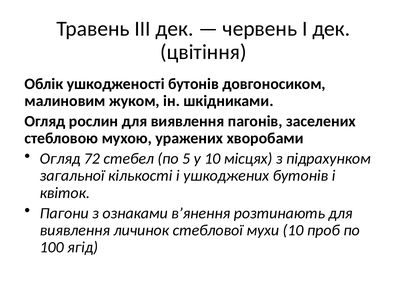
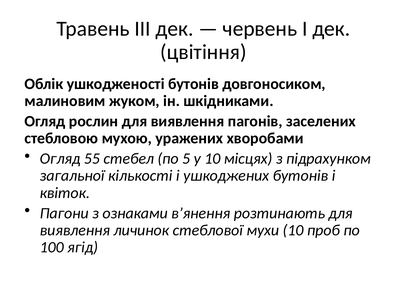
72: 72 -> 55 (92, 159)
